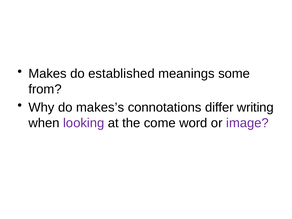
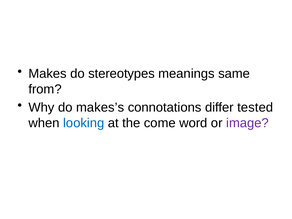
established: established -> stereotypes (122, 74)
some: some -> same (234, 74)
writing: writing -> tested (255, 107)
looking colour: purple -> blue (84, 123)
